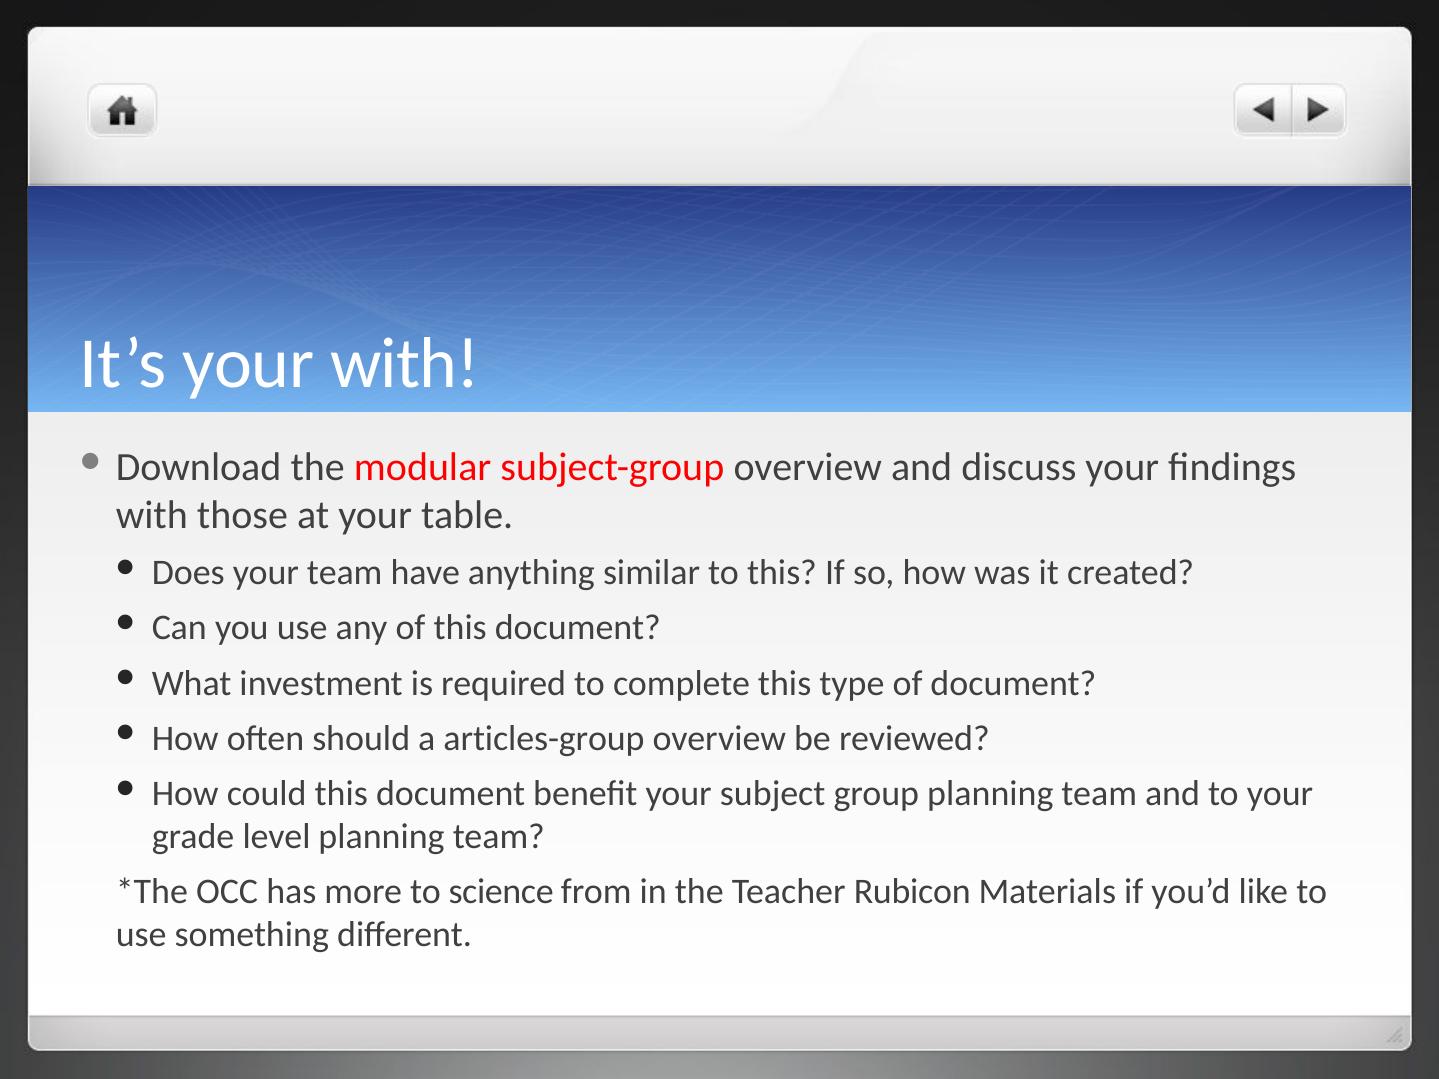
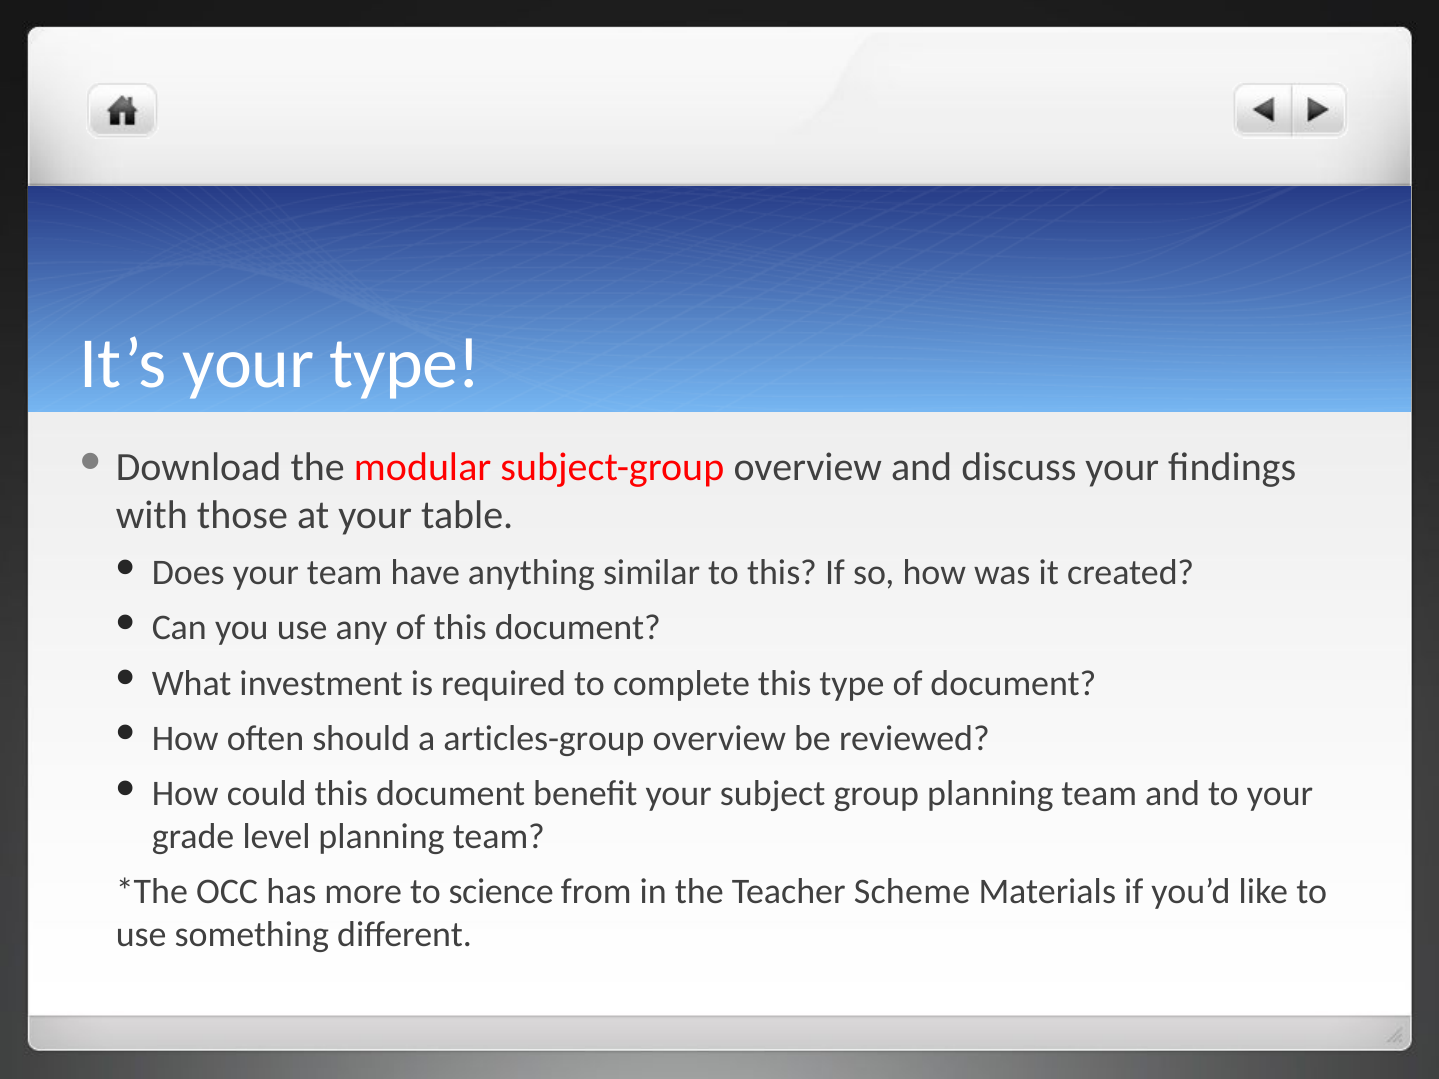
your with: with -> type (405, 364)
Rubicon: Rubicon -> Scheme (912, 892)
